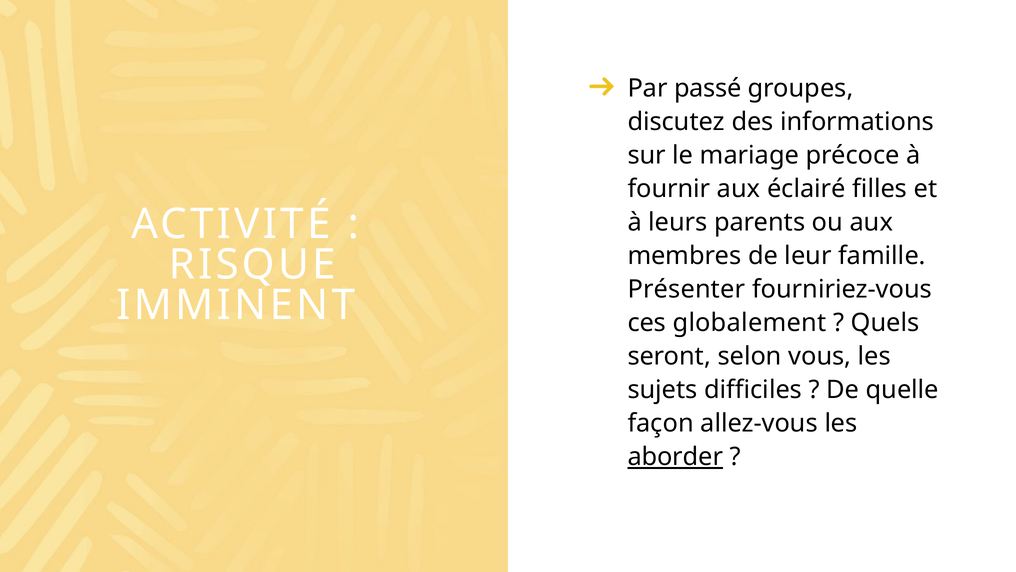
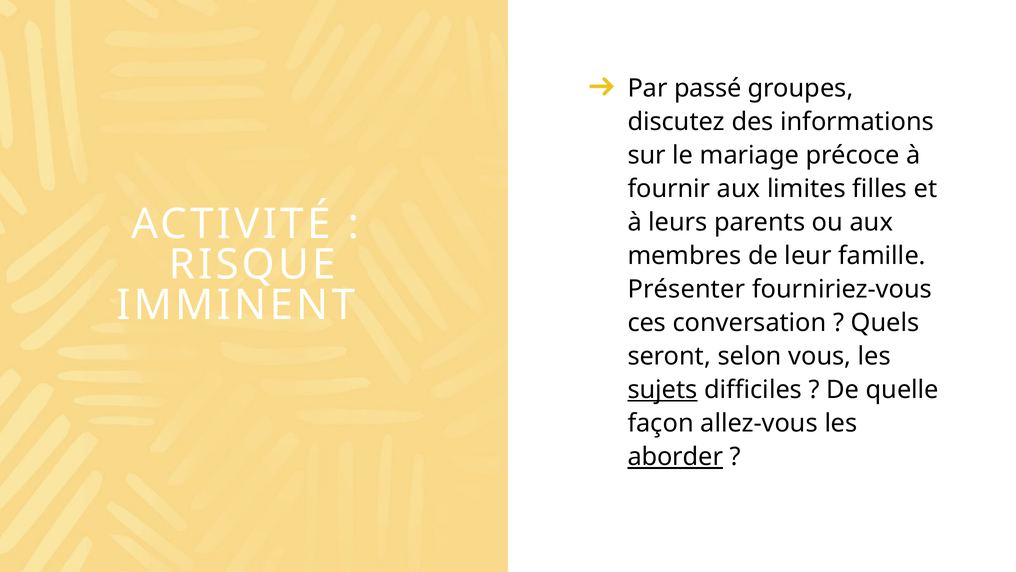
éclairé: éclairé -> limites (806, 189)
globalement: globalement -> conversation (750, 323)
sujets underline: none -> present (663, 390)
